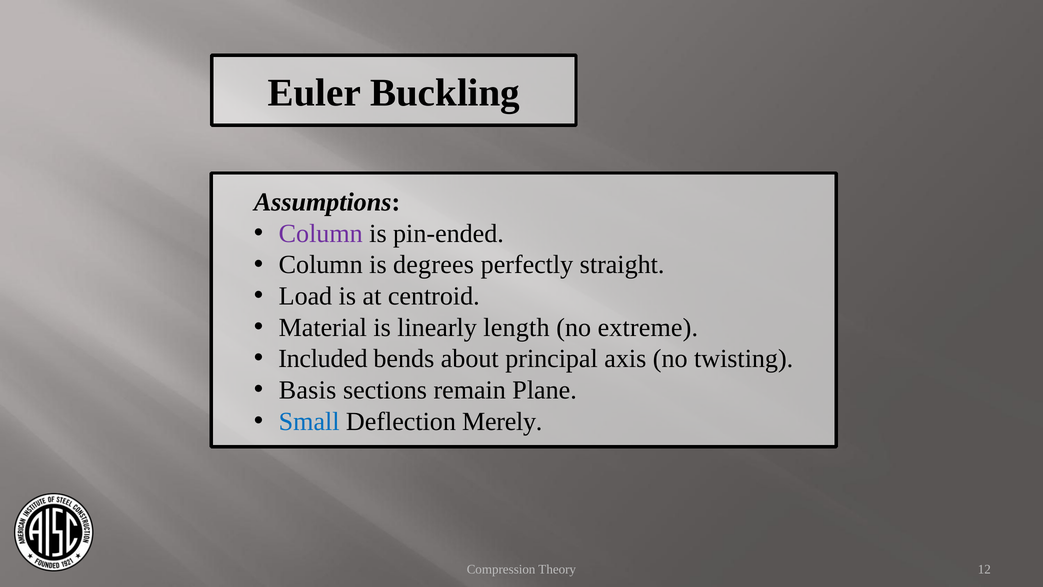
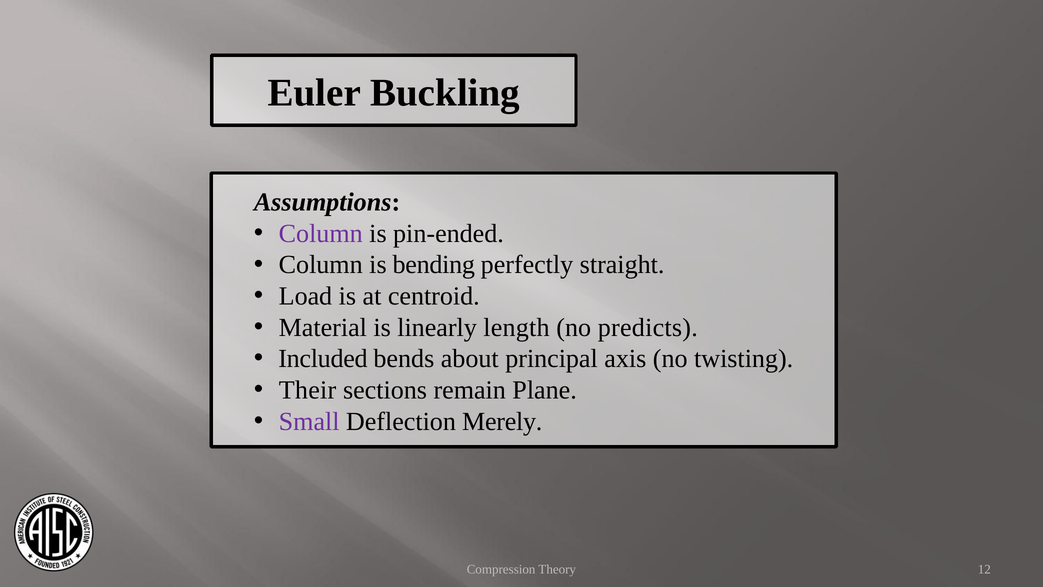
degrees: degrees -> bending (434, 265)
extreme: extreme -> predicts (648, 327)
Basis: Basis -> Their (308, 390)
Small colour: blue -> purple (309, 421)
